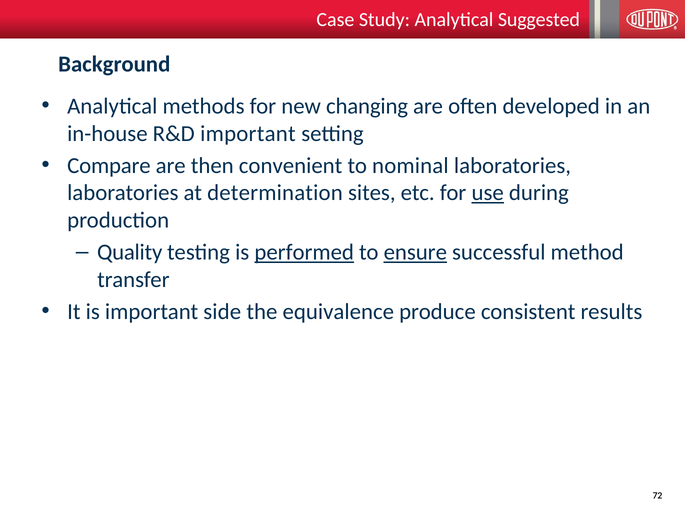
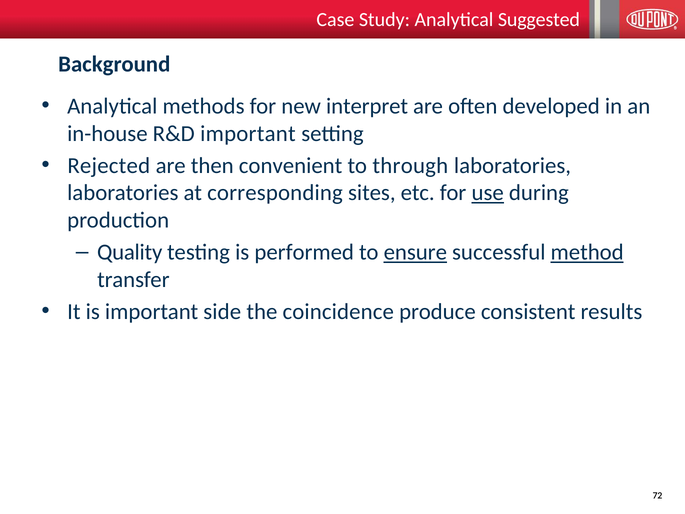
changing: changing -> interpret (367, 106)
Compare: Compare -> Rejected (109, 165)
nominal: nominal -> through (410, 165)
determination: determination -> corresponding (275, 193)
performed underline: present -> none (304, 252)
method underline: none -> present (587, 252)
equivalence: equivalence -> coincidence (338, 312)
